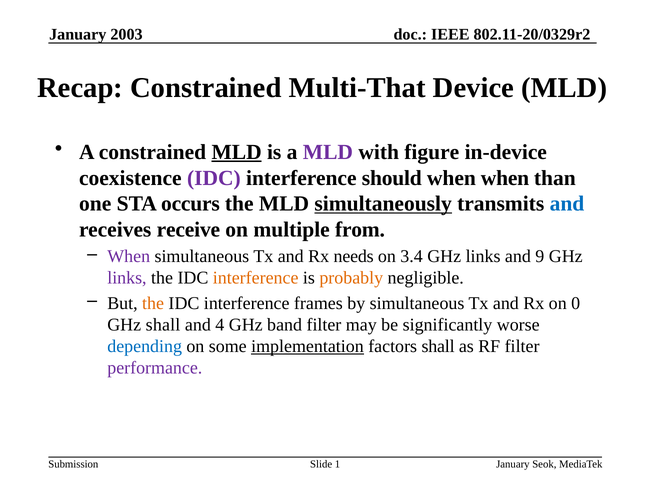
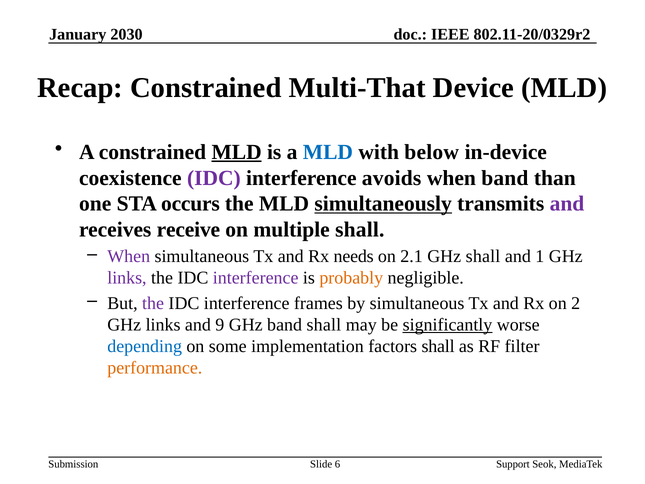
2003: 2003 -> 2030 (127, 34)
MLD colour: purple -> blue (328, 152)
figure: figure -> below (432, 152)
should: should -> avoids (392, 178)
when when: when -> band (505, 178)
and colour: blue -> purple (567, 204)
multiple from: from -> shall (360, 229)
3.4: 3.4 -> 2.1 (412, 256)
links: links -> shall (483, 256)
9: 9 -> 1 (540, 256)
interference colour: orange -> purple (256, 278)
the colour: orange -> purple (153, 303)
0: 0 -> 2 (576, 303)
shall: shall -> links (163, 325)
4: 4 -> 9 (220, 325)
band filter: filter -> shall (324, 325)
significantly underline: none -> present (447, 325)
implementation underline: present -> none (307, 346)
performance colour: purple -> orange (155, 368)
January: January -> Support (513, 464)
1: 1 -> 6 (338, 464)
